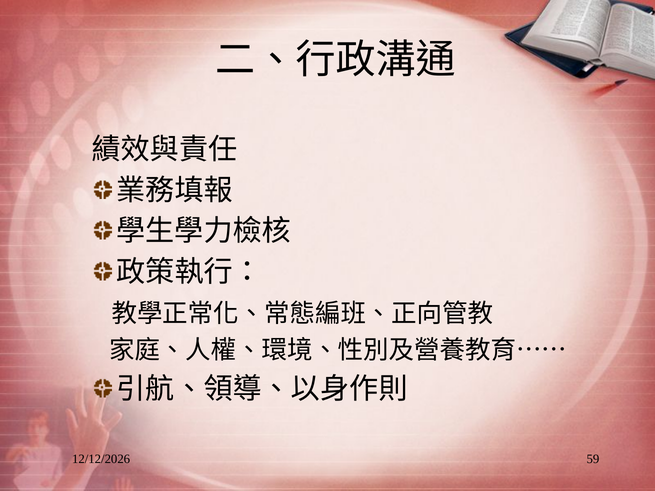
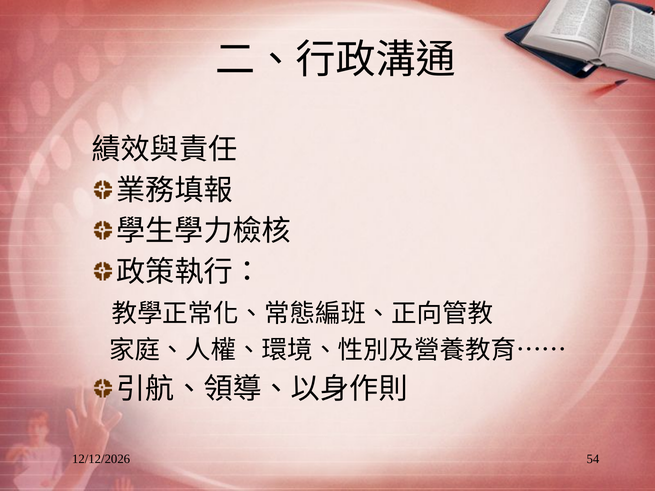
59: 59 -> 54 (593, 459)
